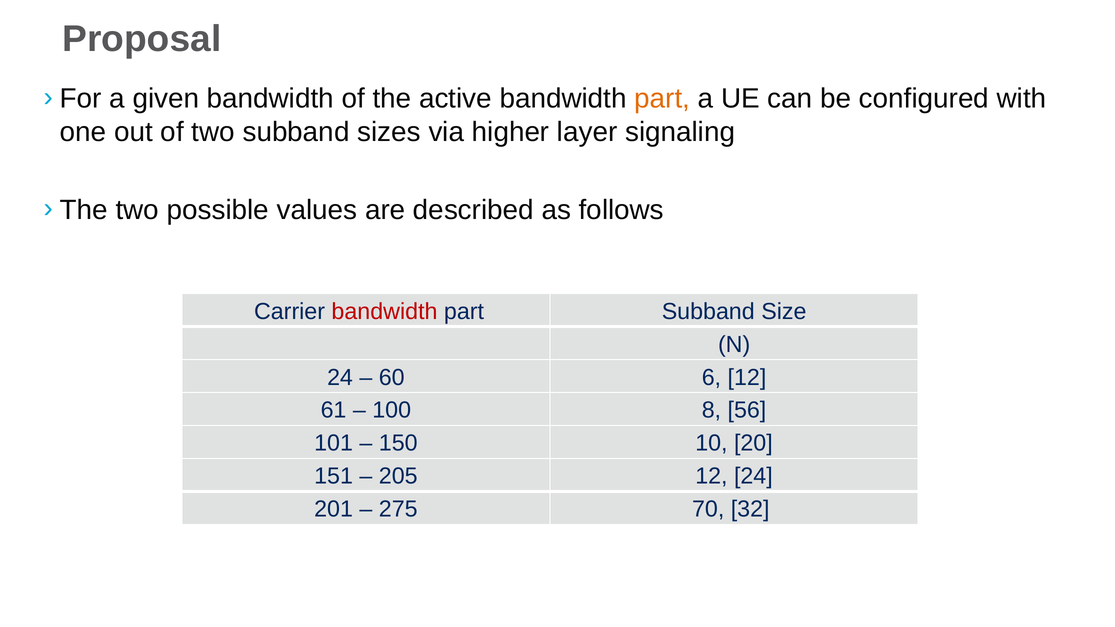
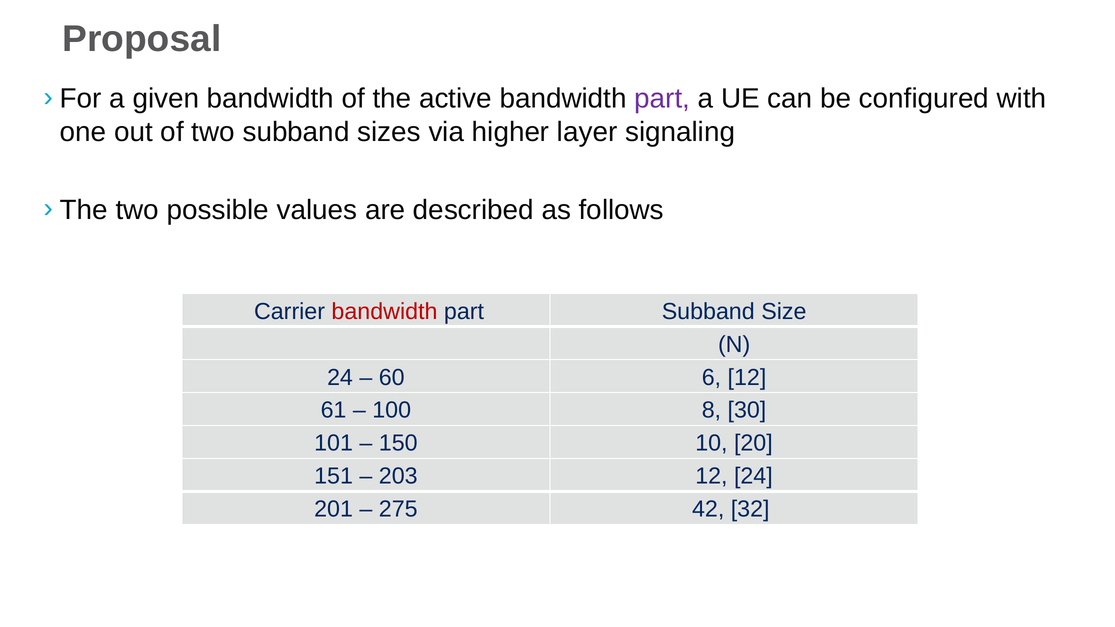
part colour: orange -> purple (662, 98)
56: 56 -> 30 (747, 410)
205: 205 -> 203 (398, 476)
70: 70 -> 42 (708, 509)
